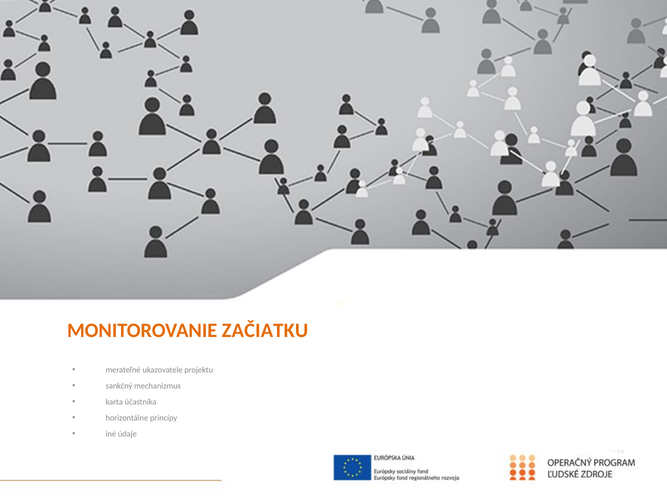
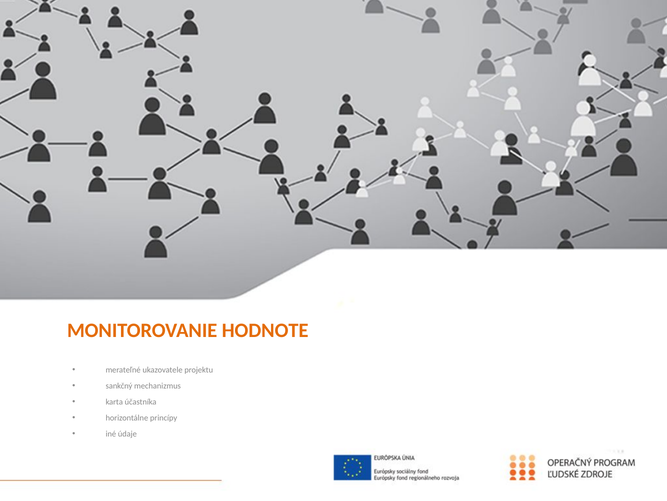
ZAČIATKU: ZAČIATKU -> HODNOTE (265, 330)
